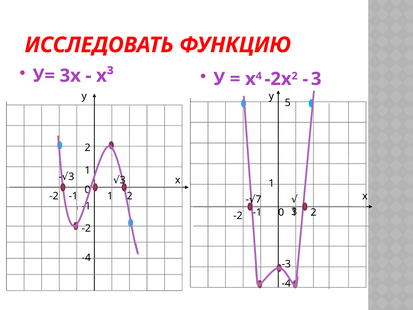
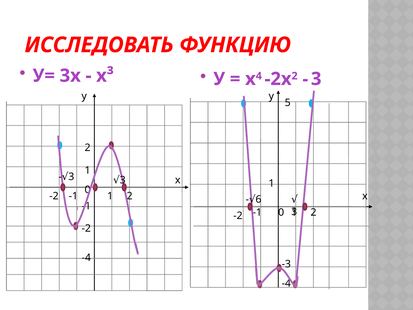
7: 7 -> 6 (259, 199)
